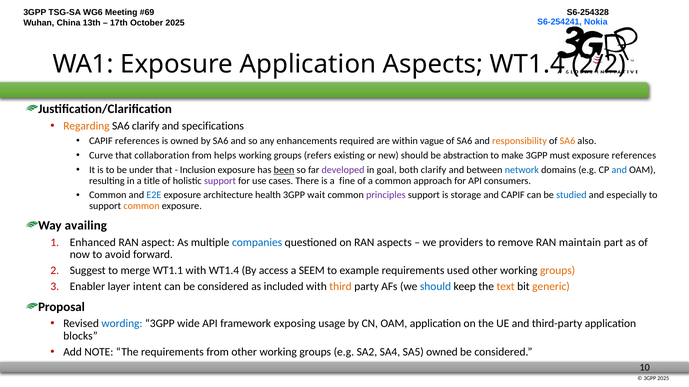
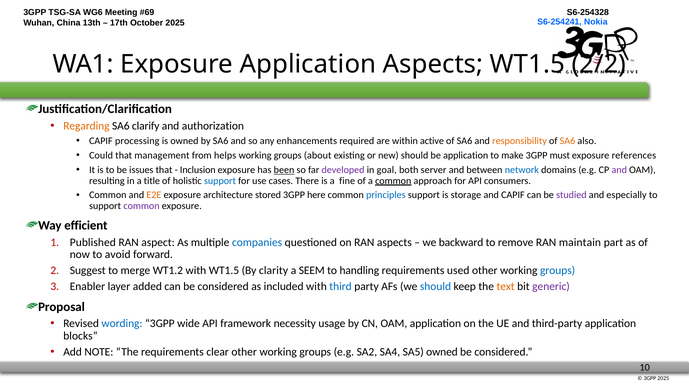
Aspects WT1.4: WT1.4 -> WT1.5 (527, 64)
specifications: specifications -> authorization (213, 126)
CAPIF references: references -> processing (137, 141)
vague: vague -> active (432, 141)
Curve: Curve -> Could (101, 156)
collaboration: collaboration -> management (162, 156)
refers: refers -> about (318, 156)
be abstraction: abstraction -> application (466, 156)
under: under -> issues (141, 170)
both clarify: clarify -> server (434, 170)
and colour: blue -> purple (619, 170)
support colour: purple -> blue (220, 181)
common underline: none -> present (393, 181)
E2E colour: blue -> orange (154, 195)
health: health -> stored (268, 195)
wait: wait -> here (316, 195)
principles colour: purple -> blue (386, 195)
studied colour: blue -> purple (571, 195)
common colour: orange -> purple (141, 206)
availing: availing -> efficient (86, 226)
Enhanced: Enhanced -> Published (93, 243)
providers: providers -> backward (461, 243)
WT1.1: WT1.1 -> WT1.2 (168, 271)
with WT1.4: WT1.4 -> WT1.5 (224, 271)
access: access -> clarity (274, 271)
example: example -> handling (359, 271)
groups colour: orange -> blue (558, 271)
intent: intent -> added (147, 287)
third colour: orange -> blue (341, 287)
generic colour: orange -> purple (551, 287)
exposing: exposing -> necessity (295, 324)
requirements from: from -> clear (218, 352)
